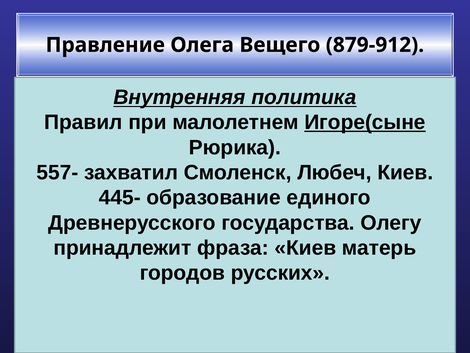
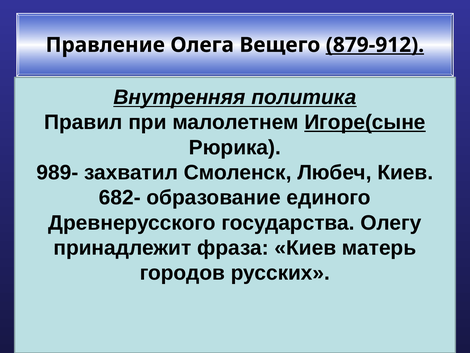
879-912 underline: none -> present (375, 45)
557-: 557- -> 989- (57, 172)
445-: 445- -> 682- (120, 197)
